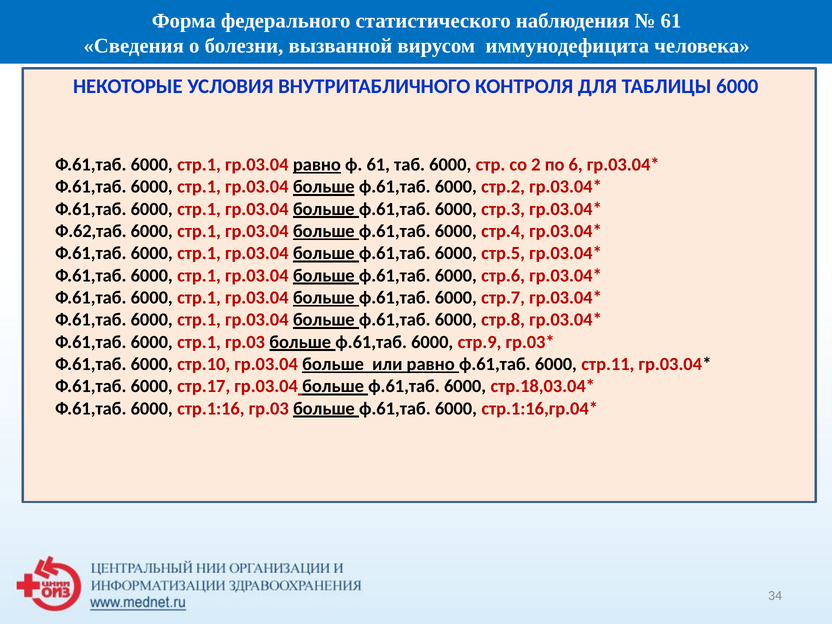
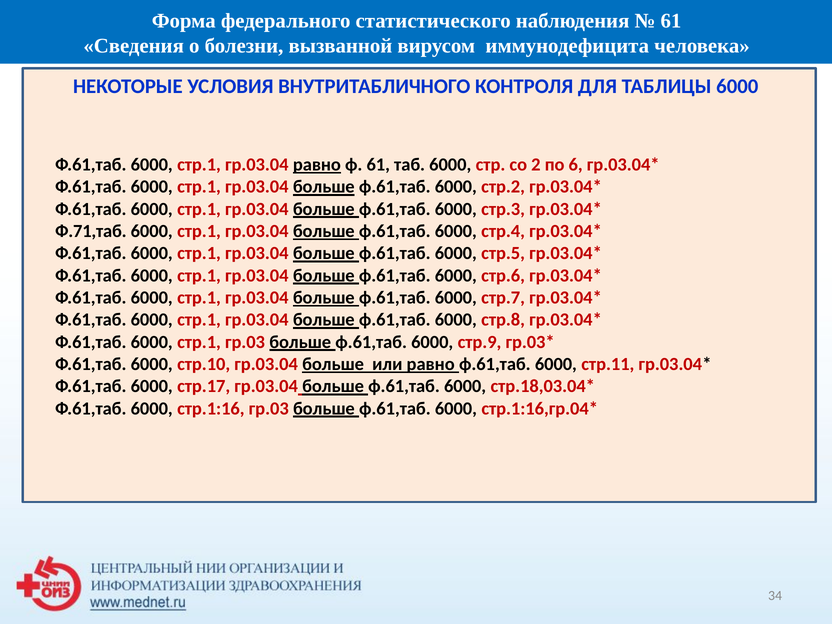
Ф.62,таб: Ф.62,таб -> Ф.71,таб (91, 231)
